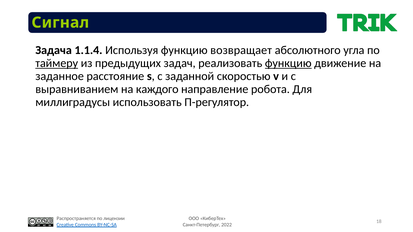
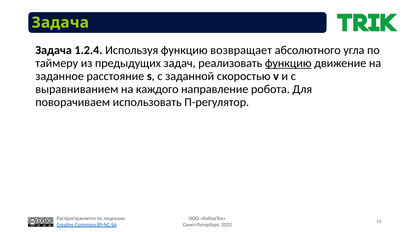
Сигнал: Сигнал -> Задача (60, 23)
1.1.4: 1.1.4 -> 1.2.4 (88, 50)
таймеру underline: present -> none (57, 63)
миллиградусы: миллиградусы -> поворачиваем (73, 102)
